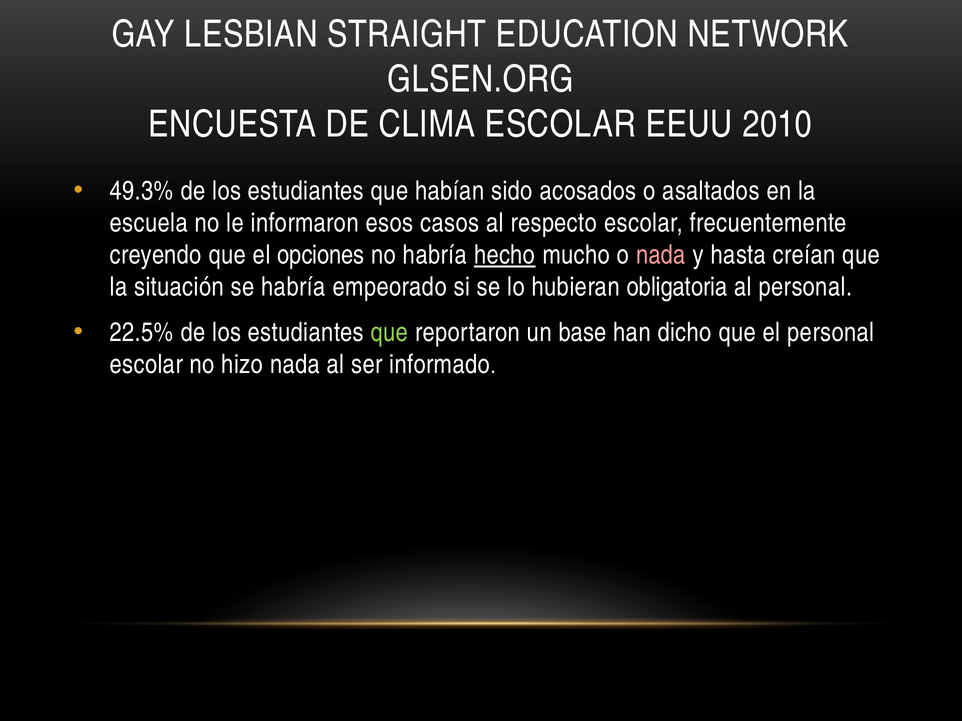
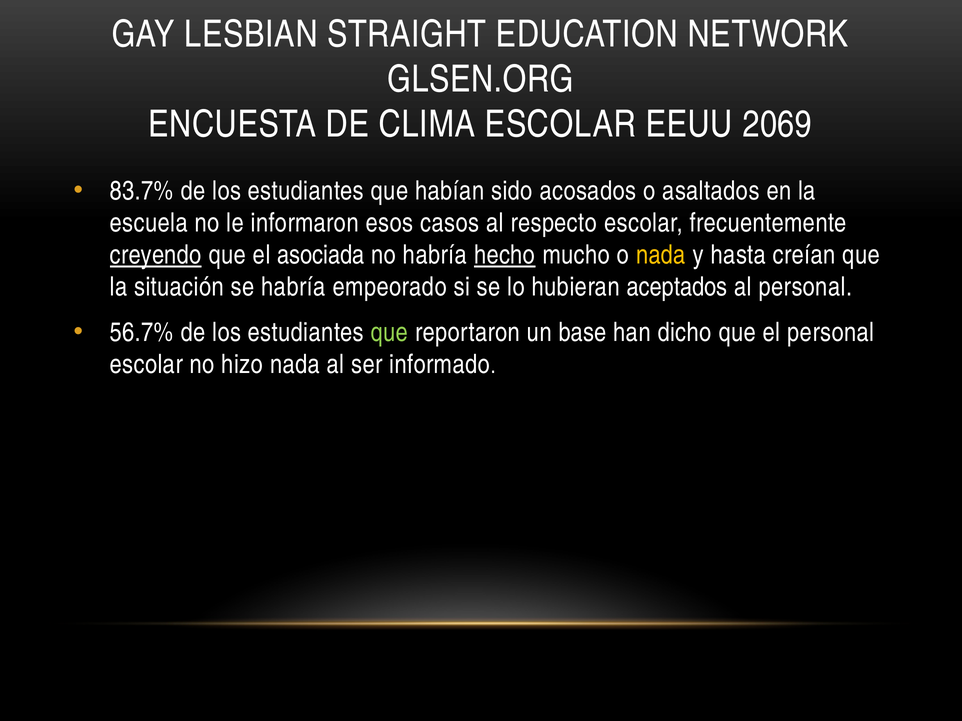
2010: 2010 -> 2069 (777, 124)
49.3%: 49.3% -> 83.7% (142, 191)
creyendo underline: none -> present (156, 255)
opciones: opciones -> asociada (321, 255)
nada colour: pink -> yellow (661, 255)
obligatoria: obligatoria -> aceptados (677, 287)
22.5%: 22.5% -> 56.7% (142, 333)
